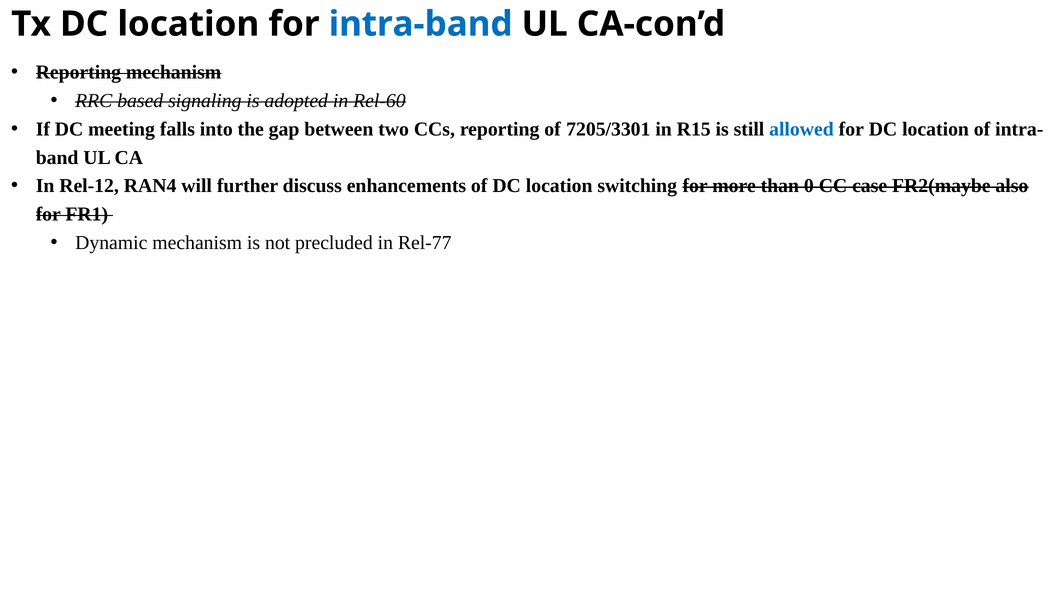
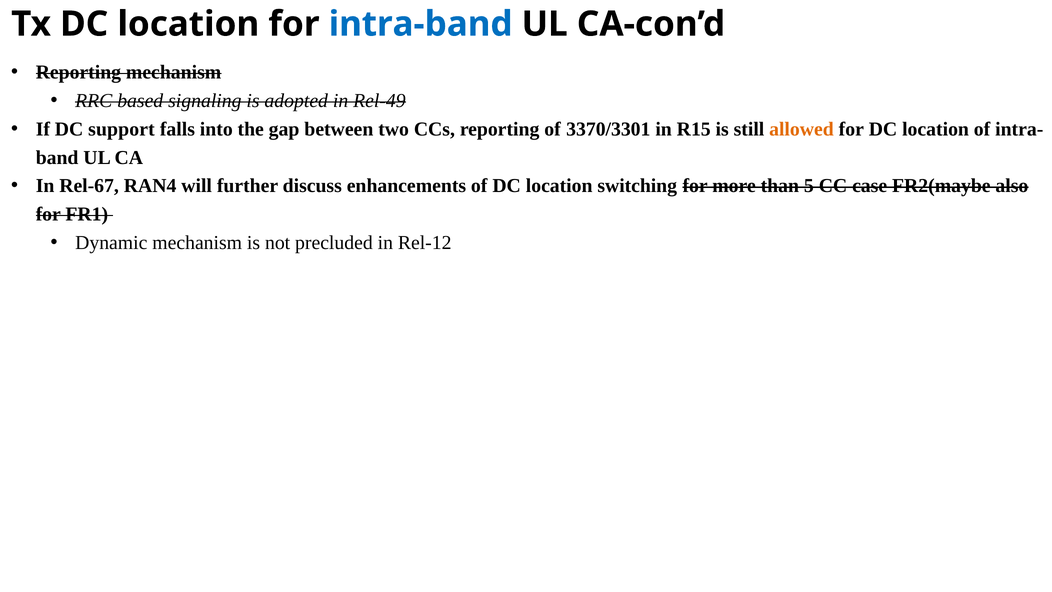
Rel-60: Rel-60 -> Rel-49 (379, 101)
meeting: meeting -> support (121, 129)
7205/3301: 7205/3301 -> 3370/3301 (608, 129)
allowed colour: blue -> orange (801, 129)
Rel-12: Rel-12 -> Rel-67 (89, 186)
0: 0 -> 5 (809, 186)
Rel-77: Rel-77 -> Rel-12 (425, 243)
